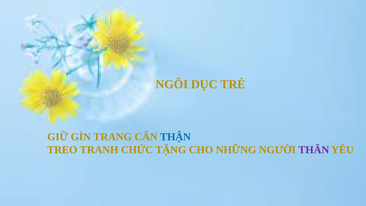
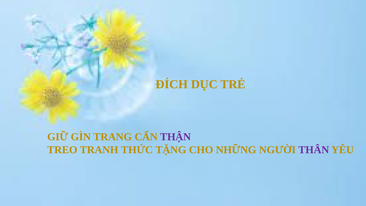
NGÔI: NGÔI -> ĐÍCH (172, 84)
THẬN colour: blue -> purple (175, 137)
CHỨC: CHỨC -> THỨC (137, 150)
